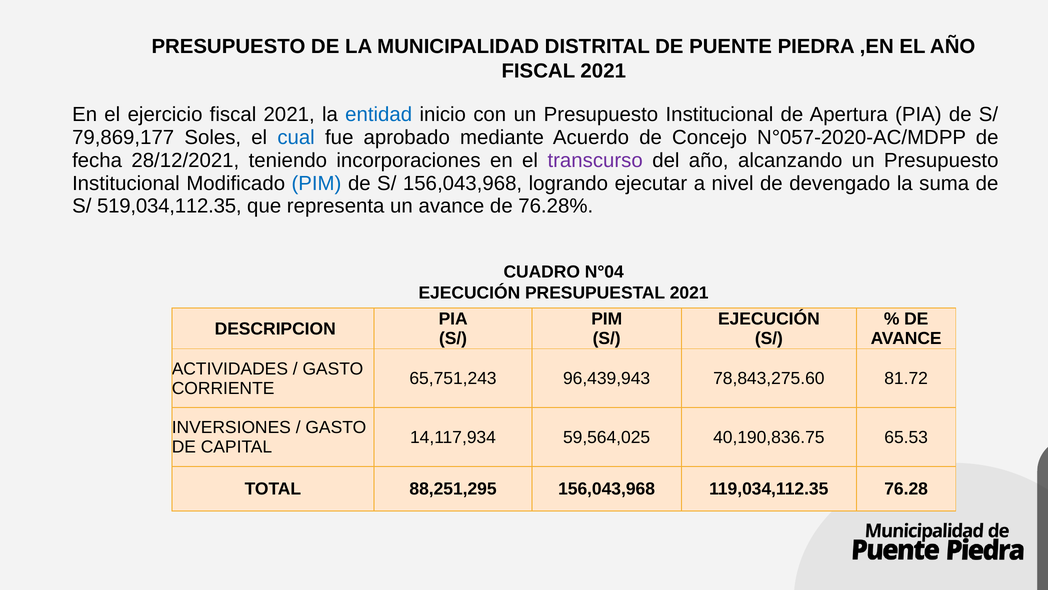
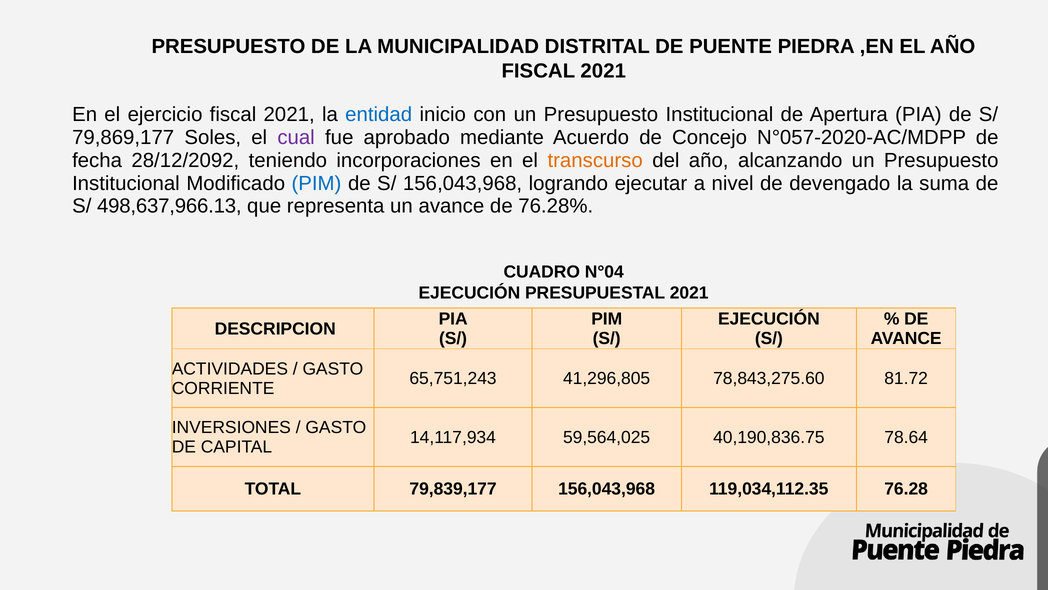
cual colour: blue -> purple (296, 137)
28/12/2021: 28/12/2021 -> 28/12/2092 (185, 160)
transcurso colour: purple -> orange (595, 160)
519,034,112.35: 519,034,112.35 -> 498,637,966.13 (169, 206)
96,439,943: 96,439,943 -> 41,296,805 (607, 378)
65.53: 65.53 -> 78.64 (906, 437)
88,251,295: 88,251,295 -> 79,839,177 (453, 489)
